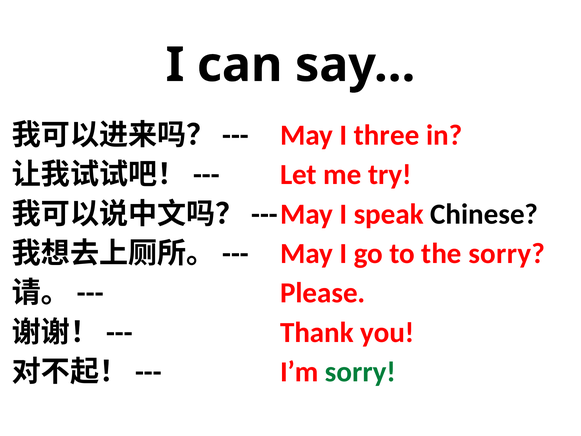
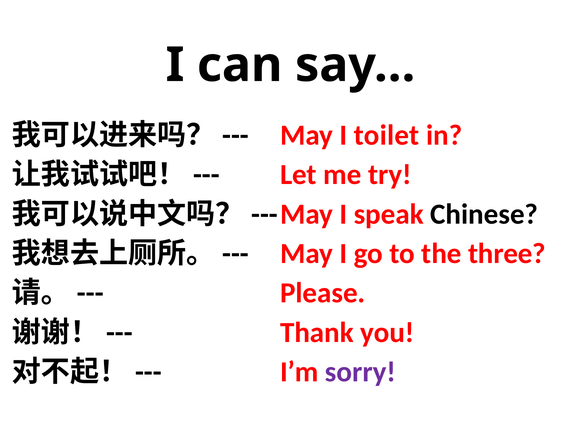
three: three -> toilet (386, 135)
the sorry: sorry -> three (507, 253)
sorry colour: green -> purple (360, 372)
